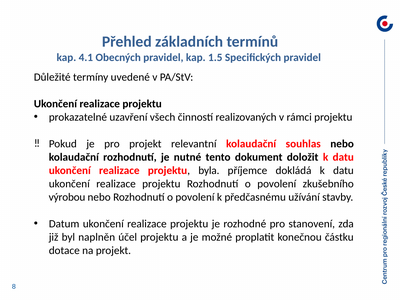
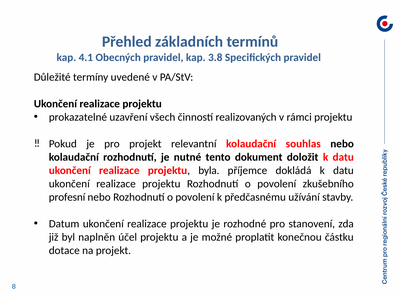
1.5: 1.5 -> 3.8 (215, 57)
výrobou: výrobou -> profesní (67, 197)
